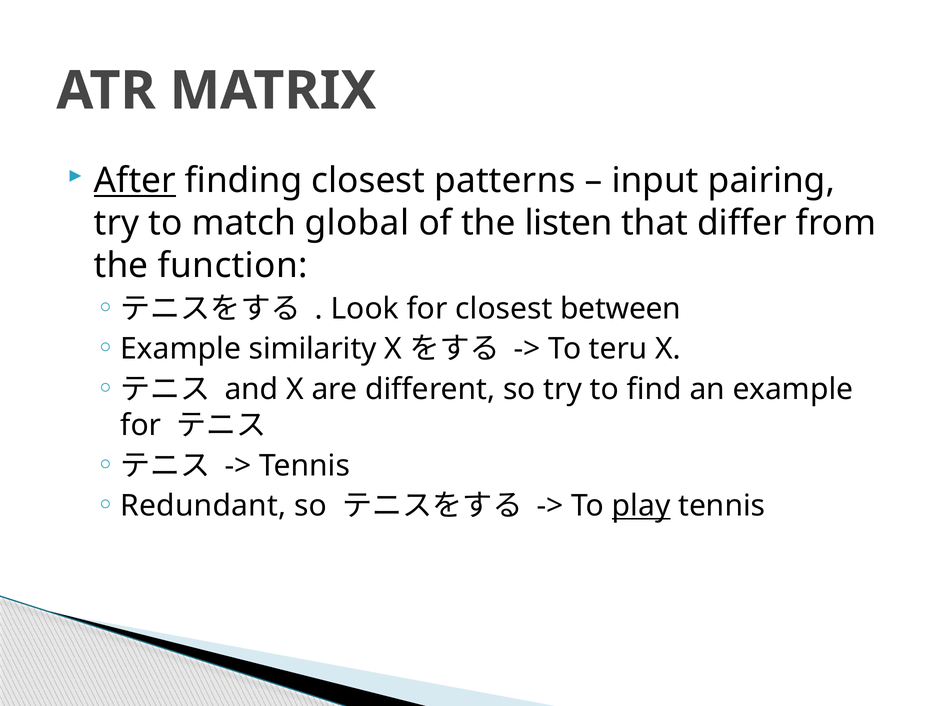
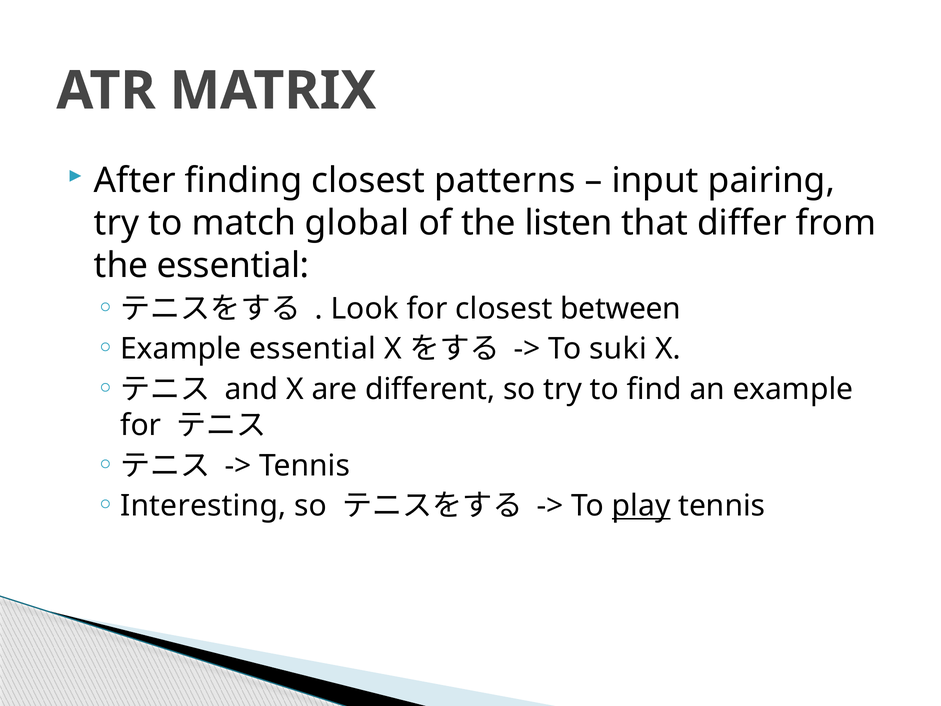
After underline: present -> none (135, 181)
the function: function -> essential (233, 265)
Example similarity: similarity -> essential (313, 349)
teru: teru -> suki (618, 349)
Redundant: Redundant -> Interesting (203, 506)
